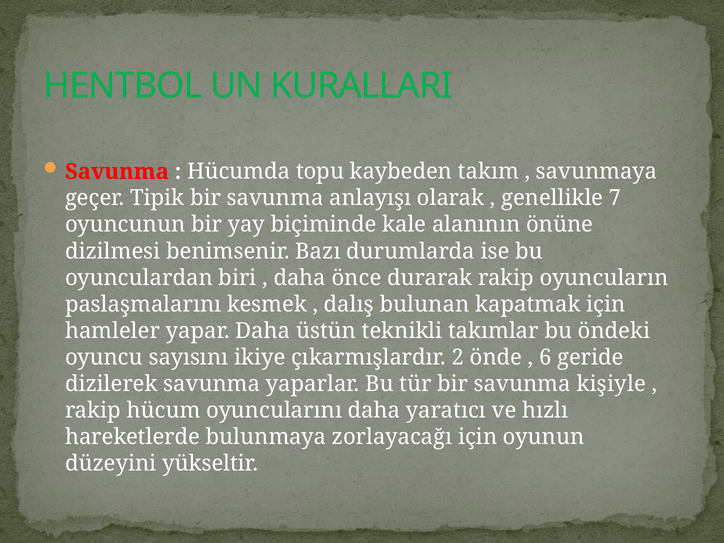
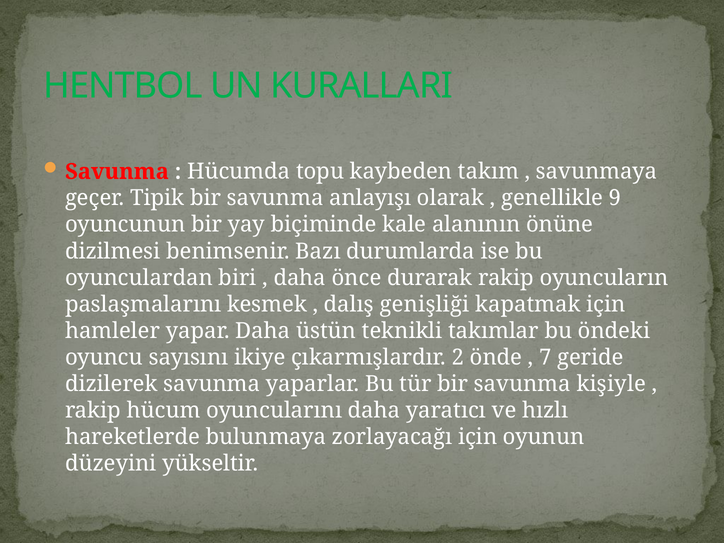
7: 7 -> 9 (615, 198)
bulunan: bulunan -> genişliği (424, 304)
6: 6 -> 7 (545, 357)
